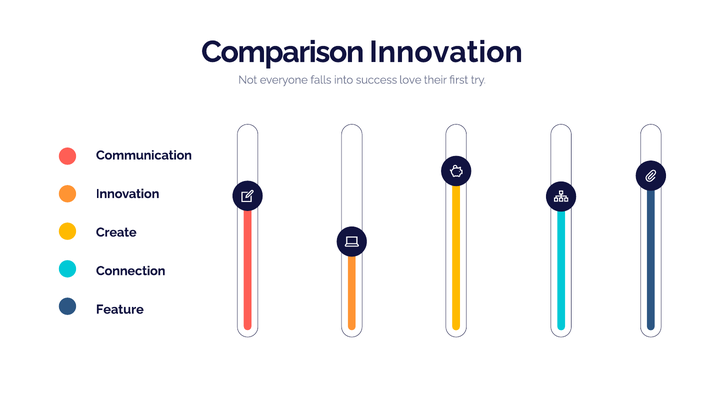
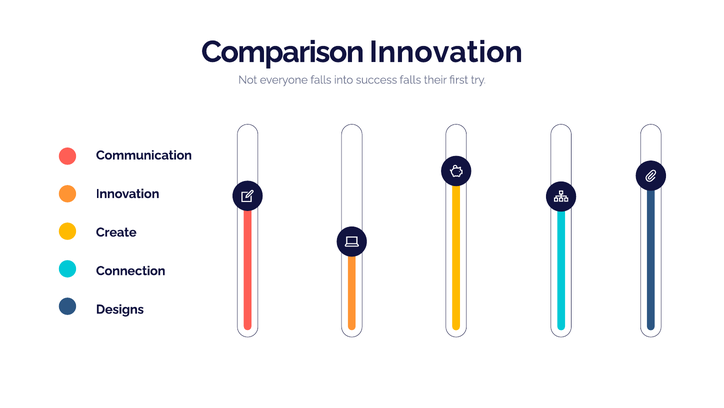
success love: love -> falls (410, 80)
Feature: Feature -> Designs (120, 309)
